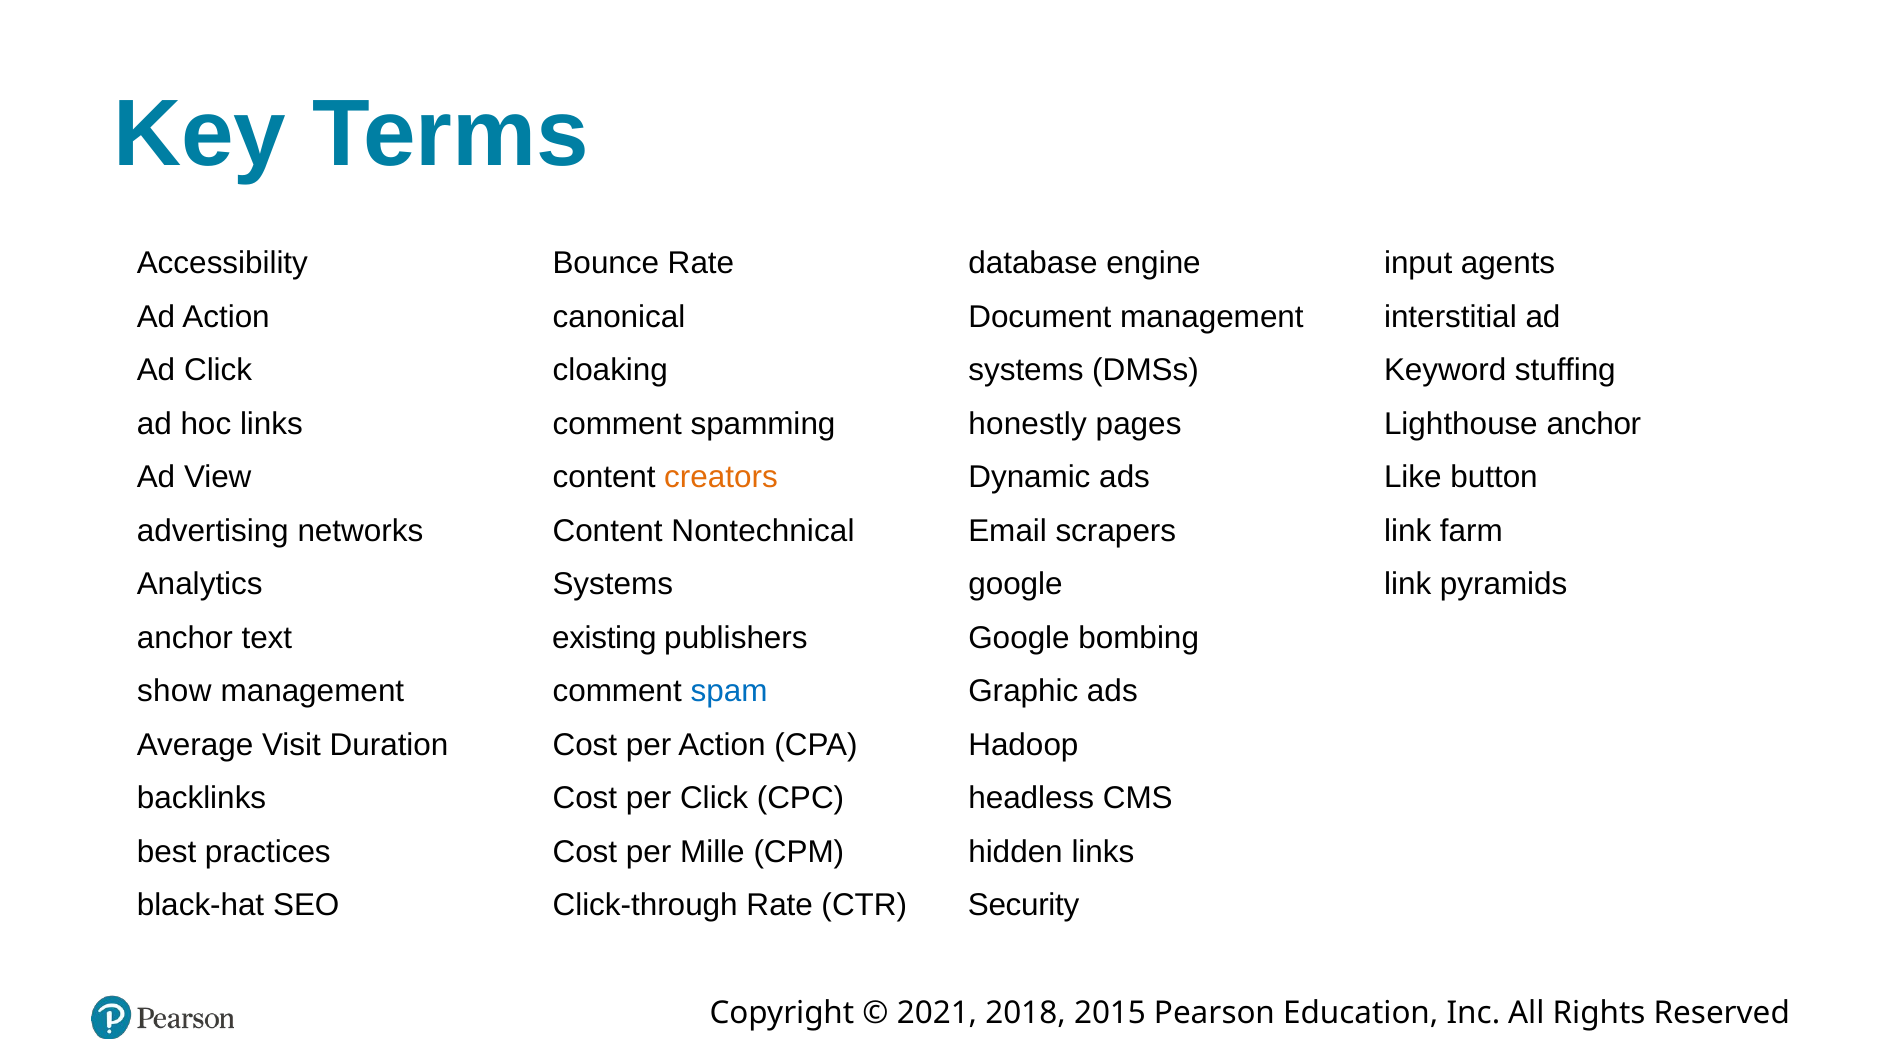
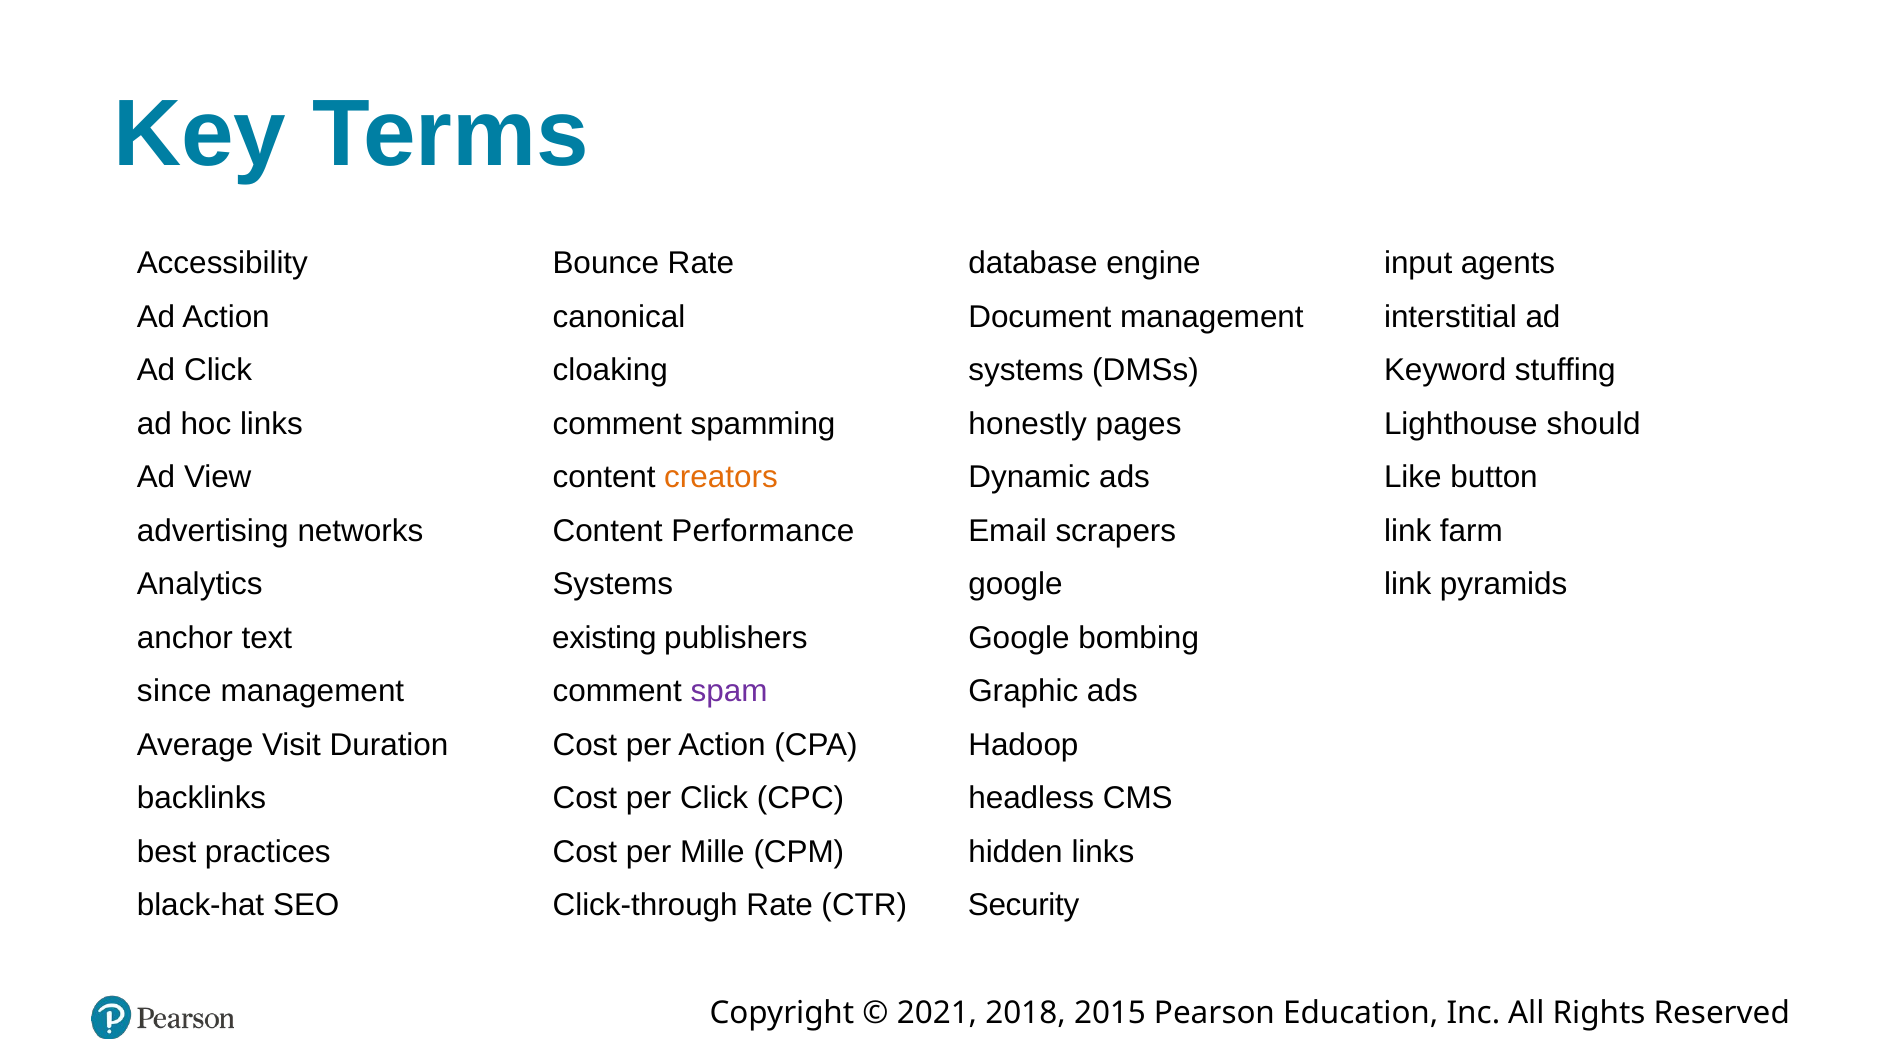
Lighthouse anchor: anchor -> should (1594, 424)
Nontechnical: Nontechnical -> Performance (763, 531)
show: show -> since (174, 692)
spam colour: blue -> purple (729, 692)
